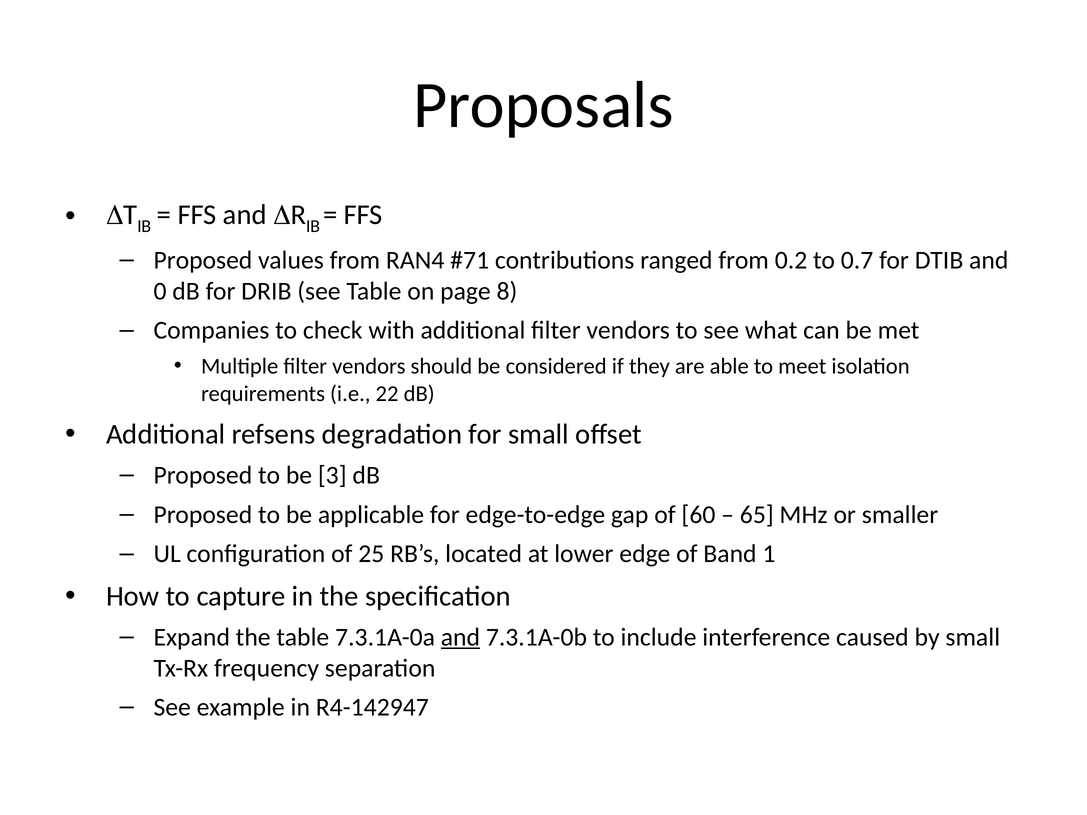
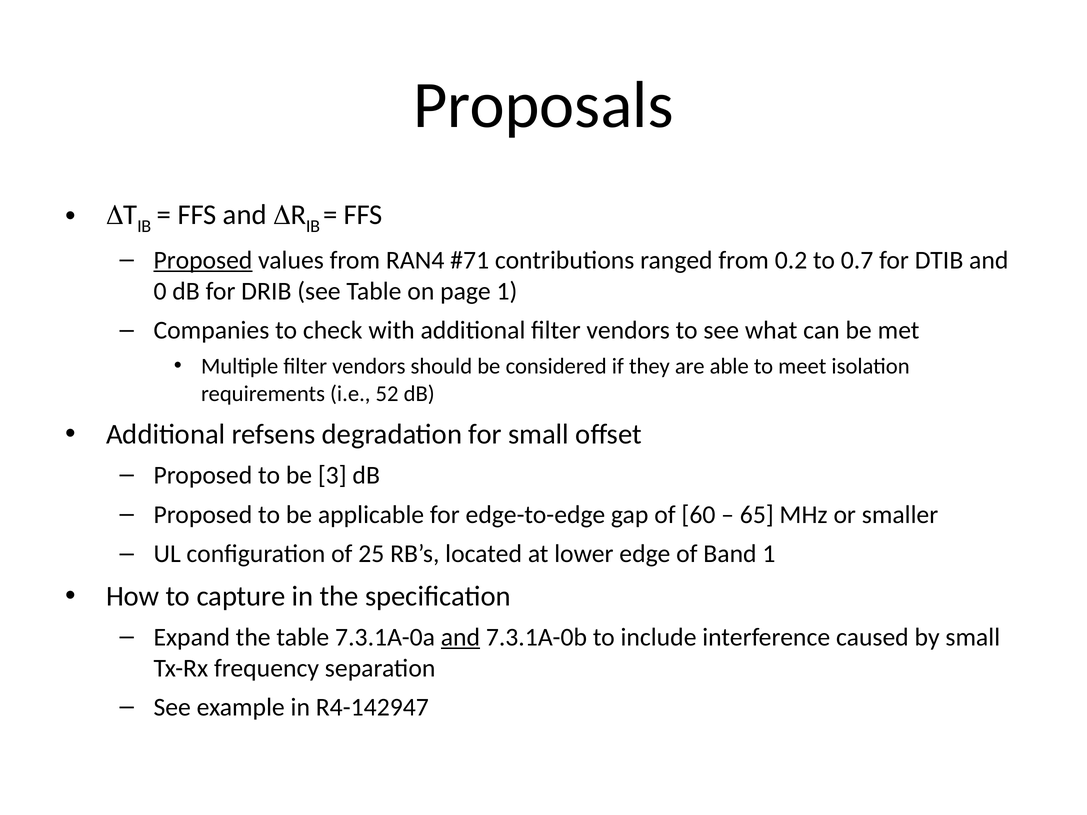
Proposed underline: none -> present (203, 260)
page 8: 8 -> 1 (507, 291)
22: 22 -> 52 (387, 394)
